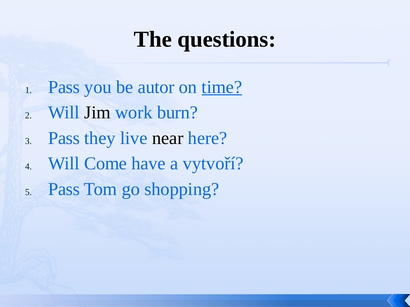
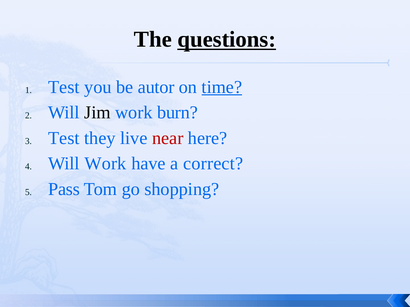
questions underline: none -> present (227, 40)
Pass: Pass -> Test (64, 87)
Pass: Pass -> Test (64, 138)
near colour: black -> red (168, 138)
Will Come: Come -> Work (105, 164)
vytvoří: vytvoří -> correct (213, 164)
